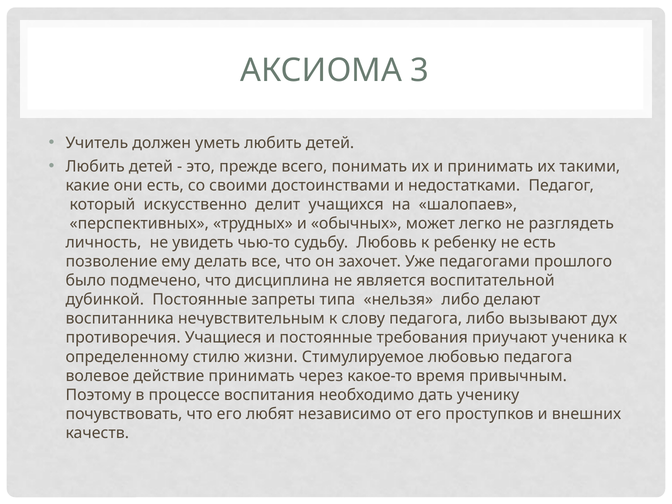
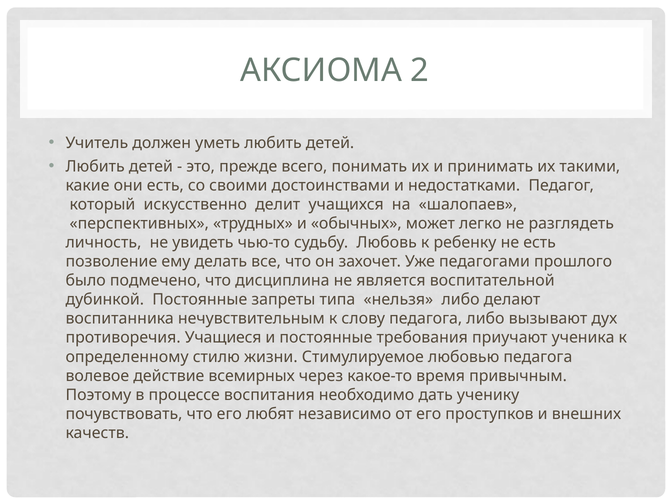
3: 3 -> 2 (420, 70)
действие принимать: принимать -> всемирных (252, 376)
